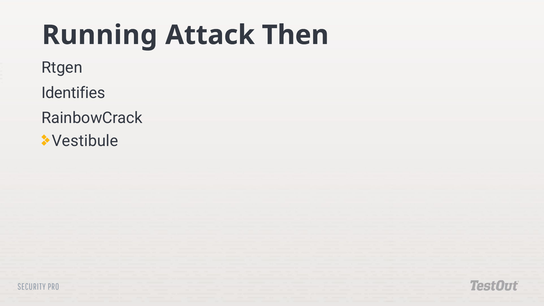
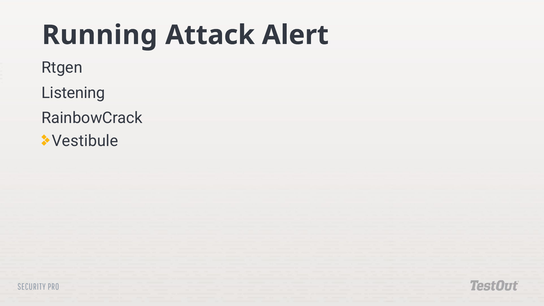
Then: Then -> Alert (295, 35)
Identifies: Identifies -> Listening (73, 93)
